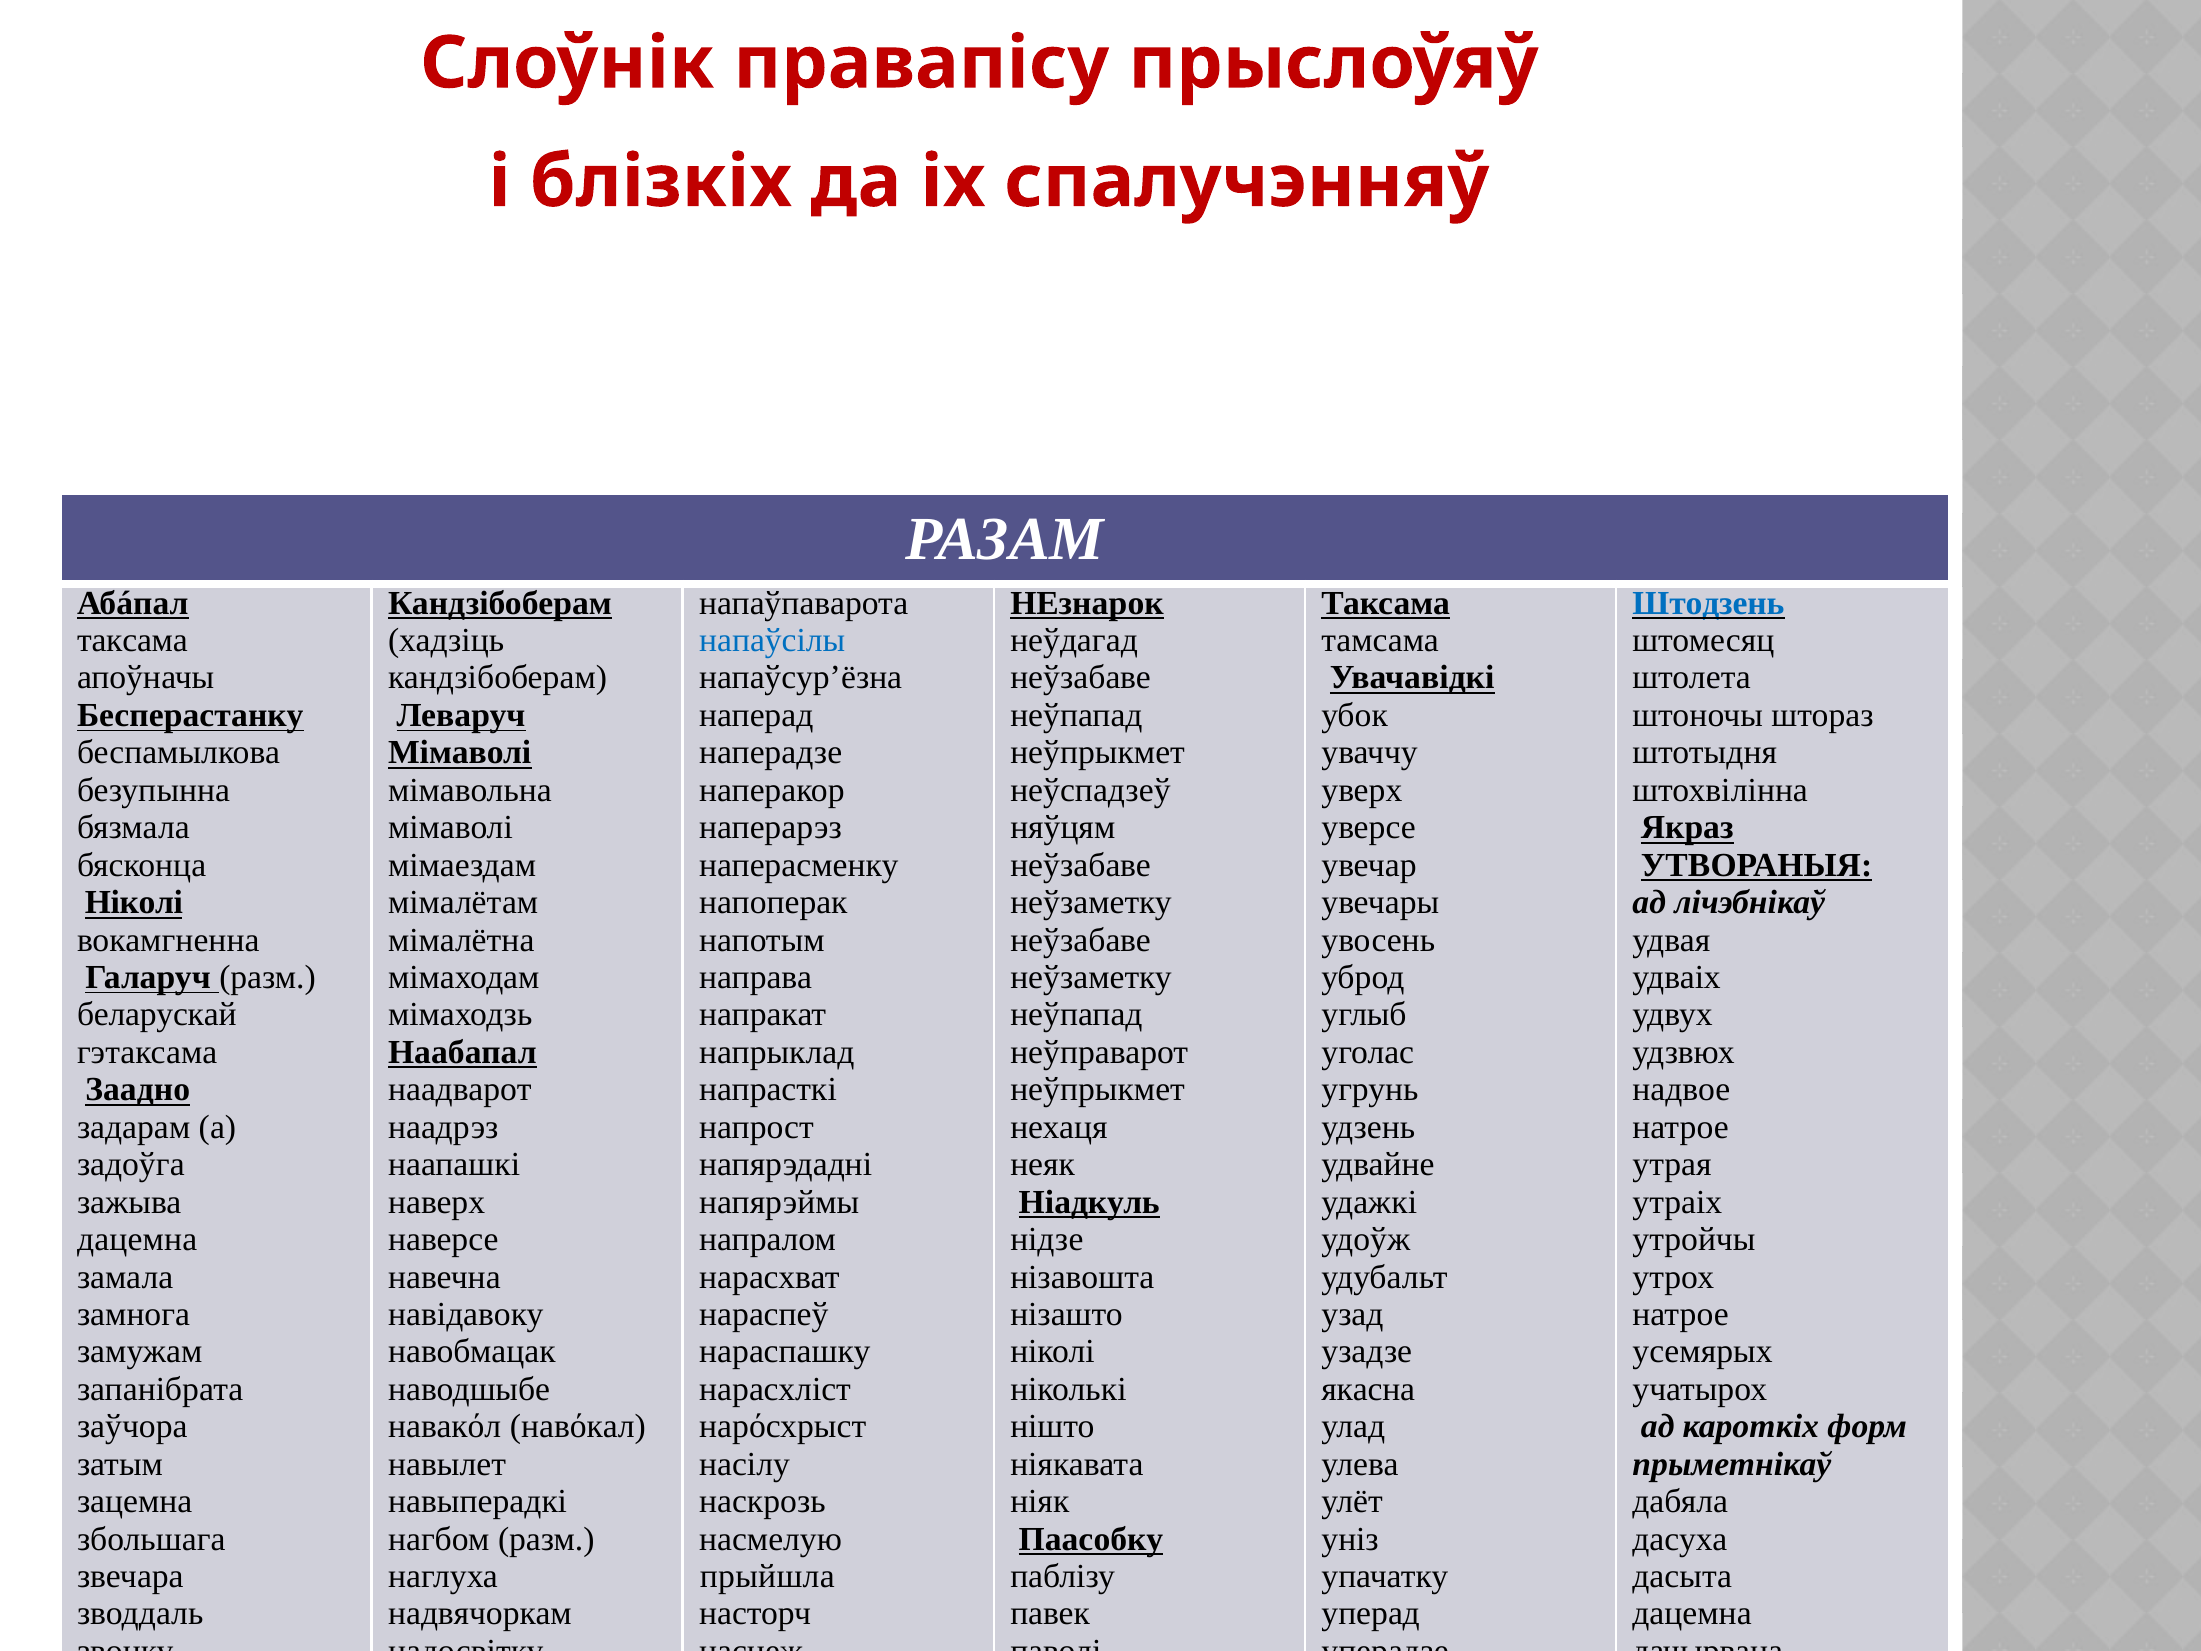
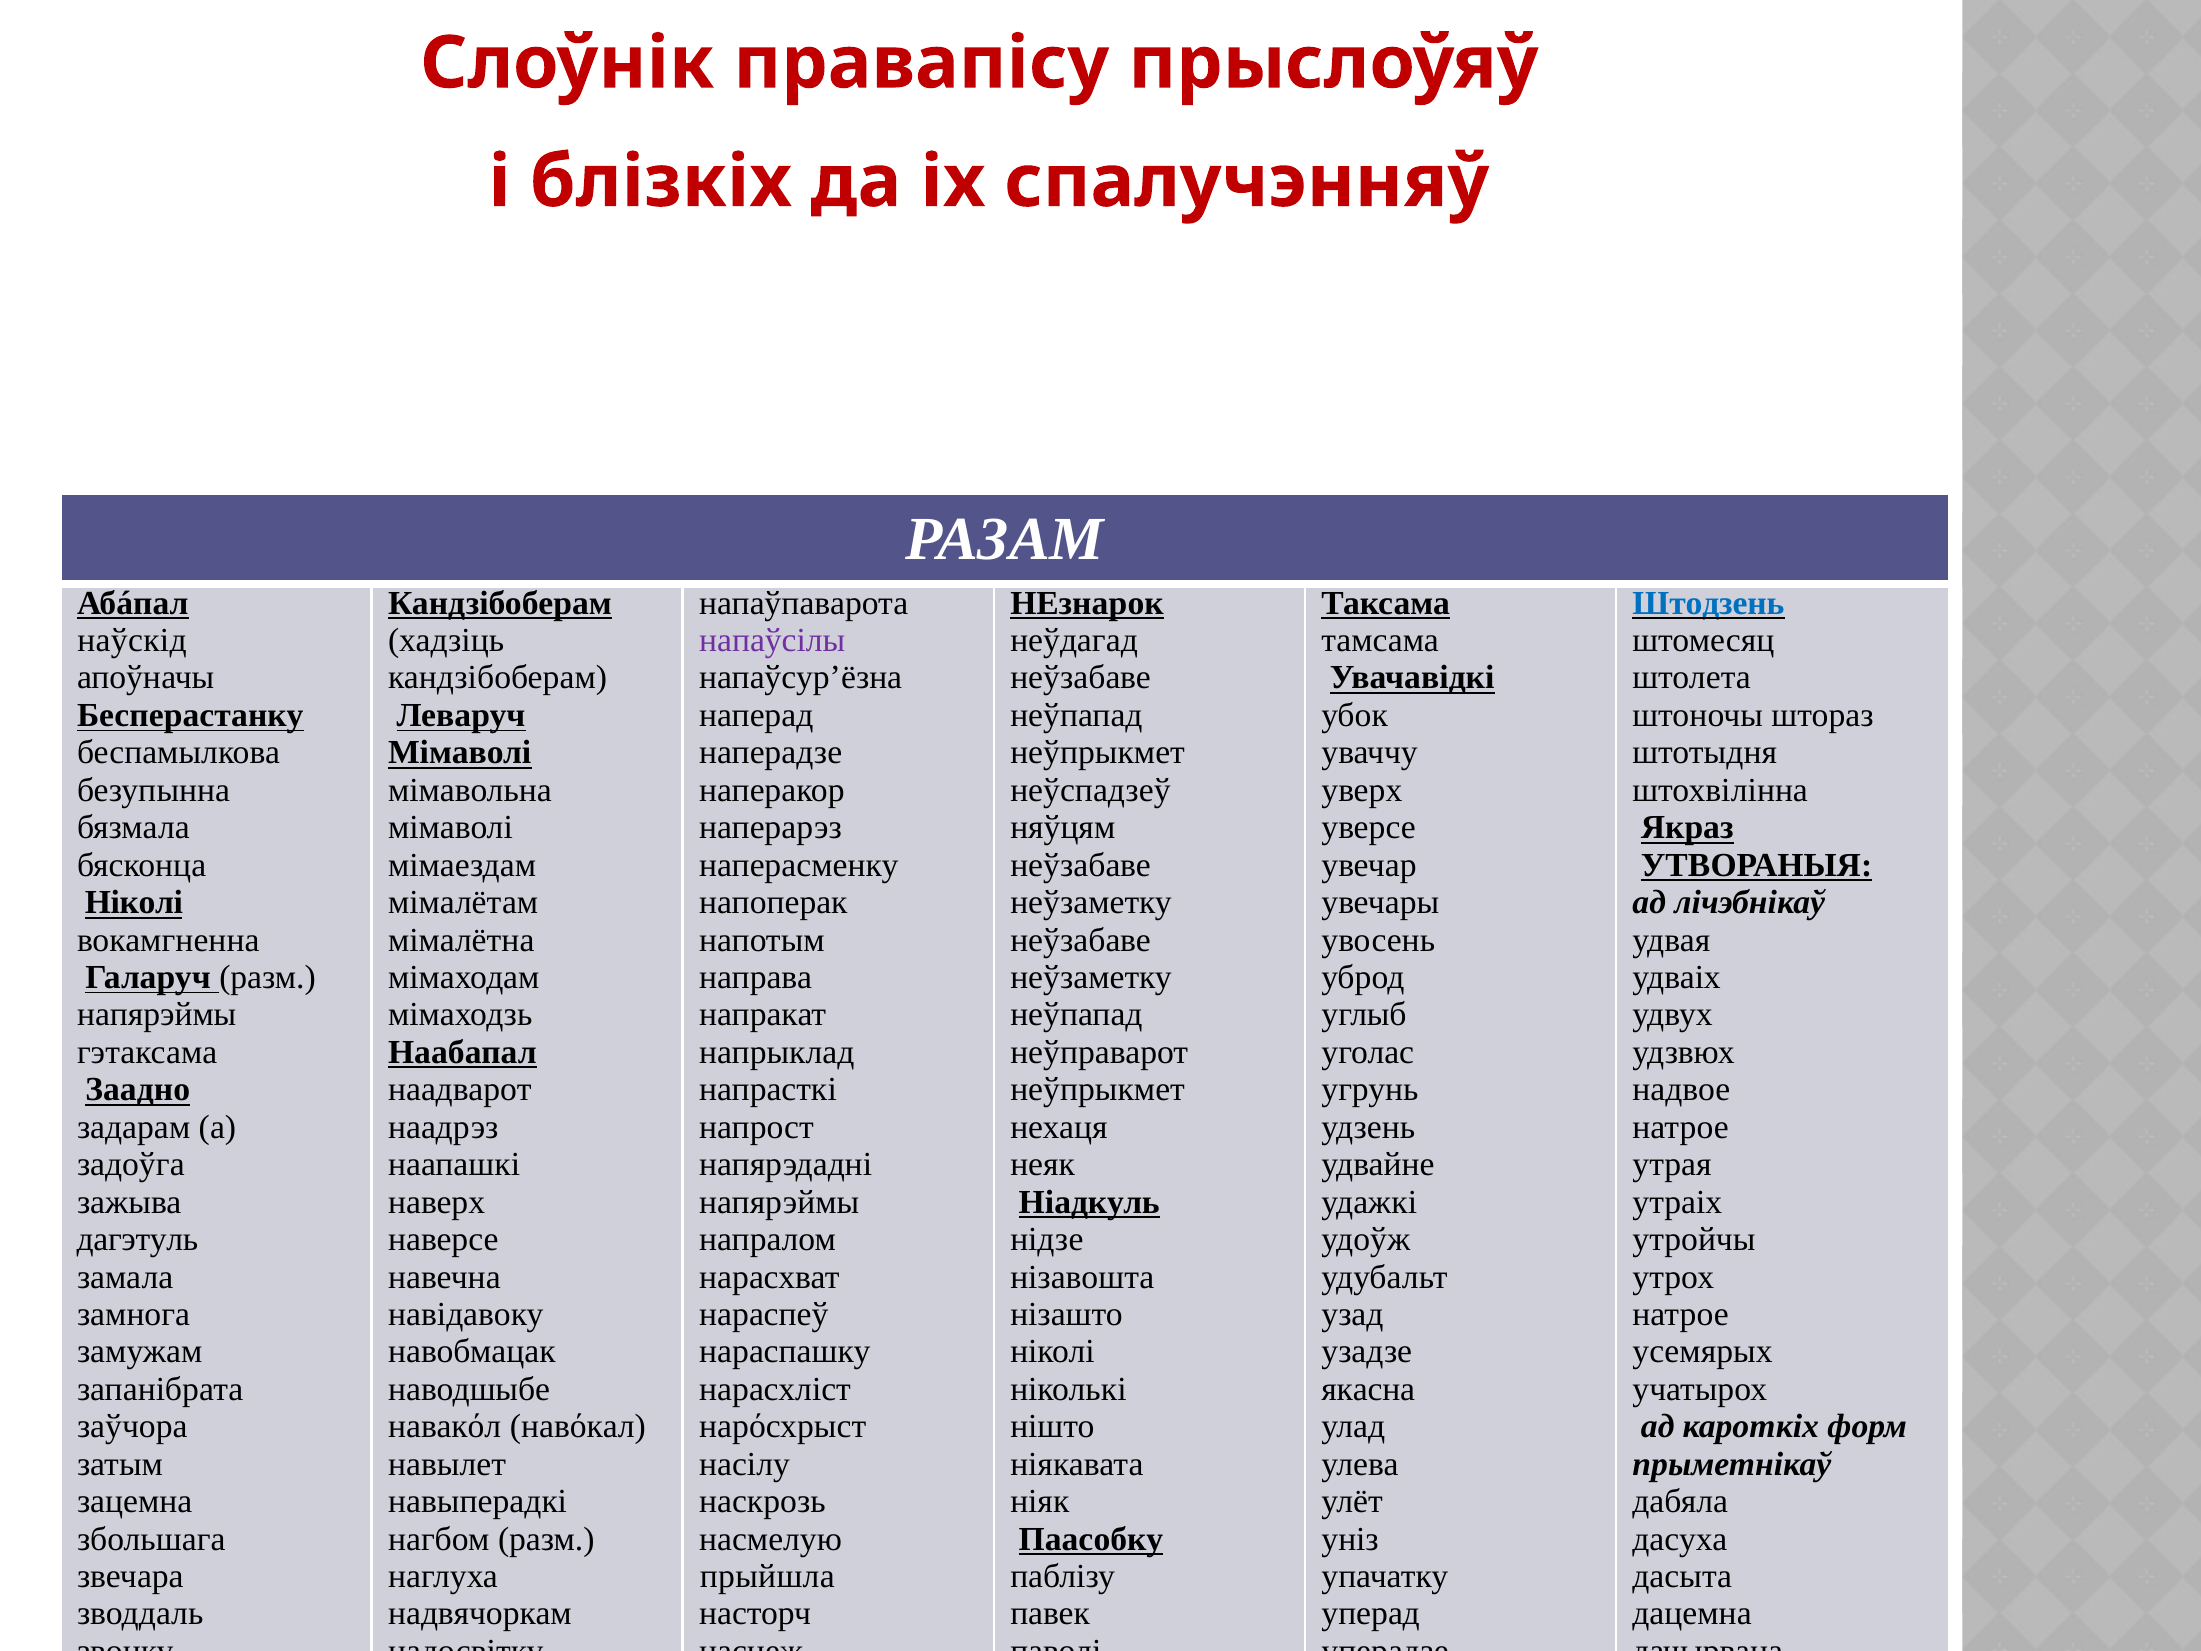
таксама: таксама -> наўскід (132, 640)
напаўсілы colour: blue -> purple (772, 640)
беларускай: беларускай -> напярэймы (157, 1015)
дацемна: дацемна -> дагэтуль (137, 1239)
